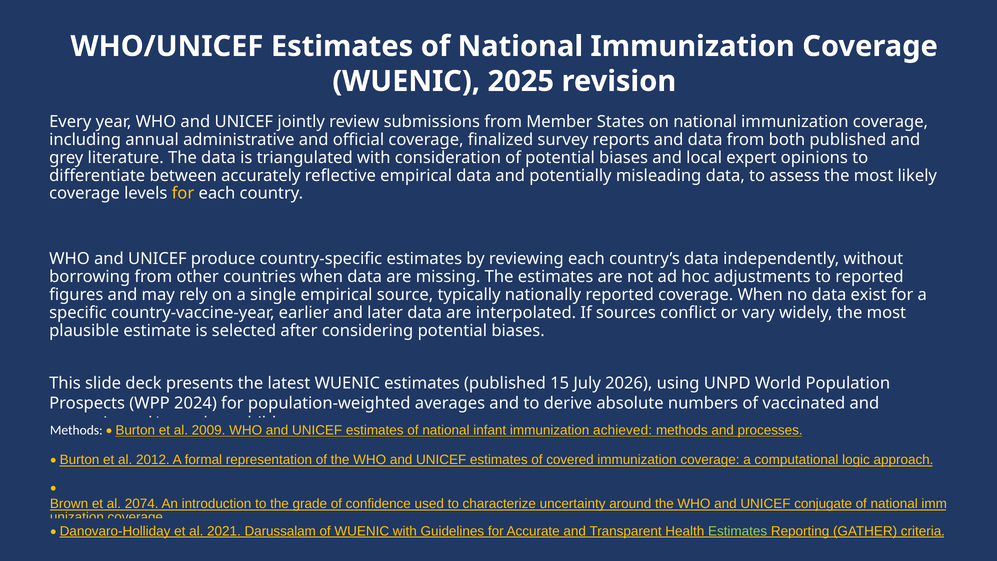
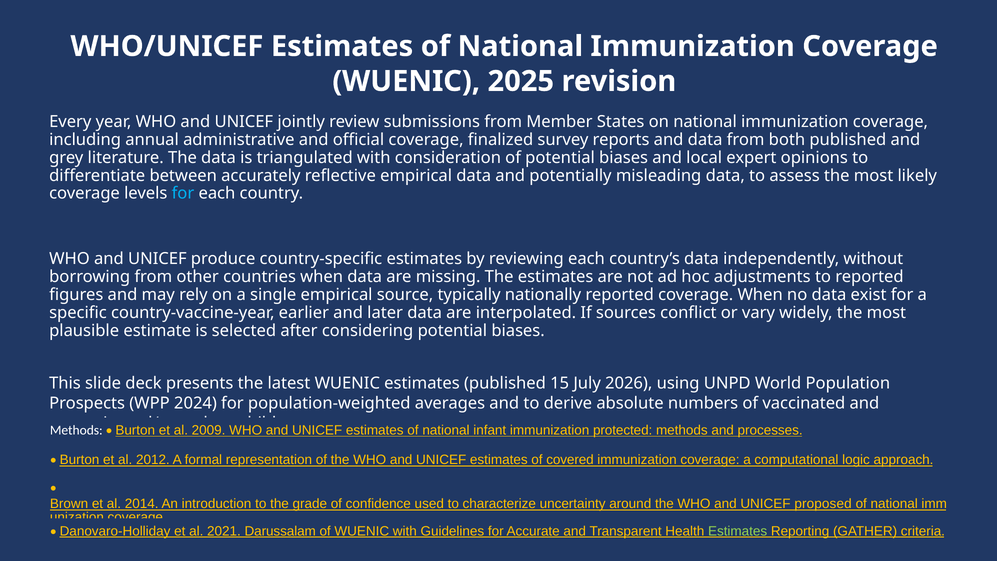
for colour: yellow -> light blue (183, 193)
achieved: achieved -> protected (623, 430)
2074: 2074 -> 2014 (142, 504)
conjugate: conjugate -> proposed (823, 504)
